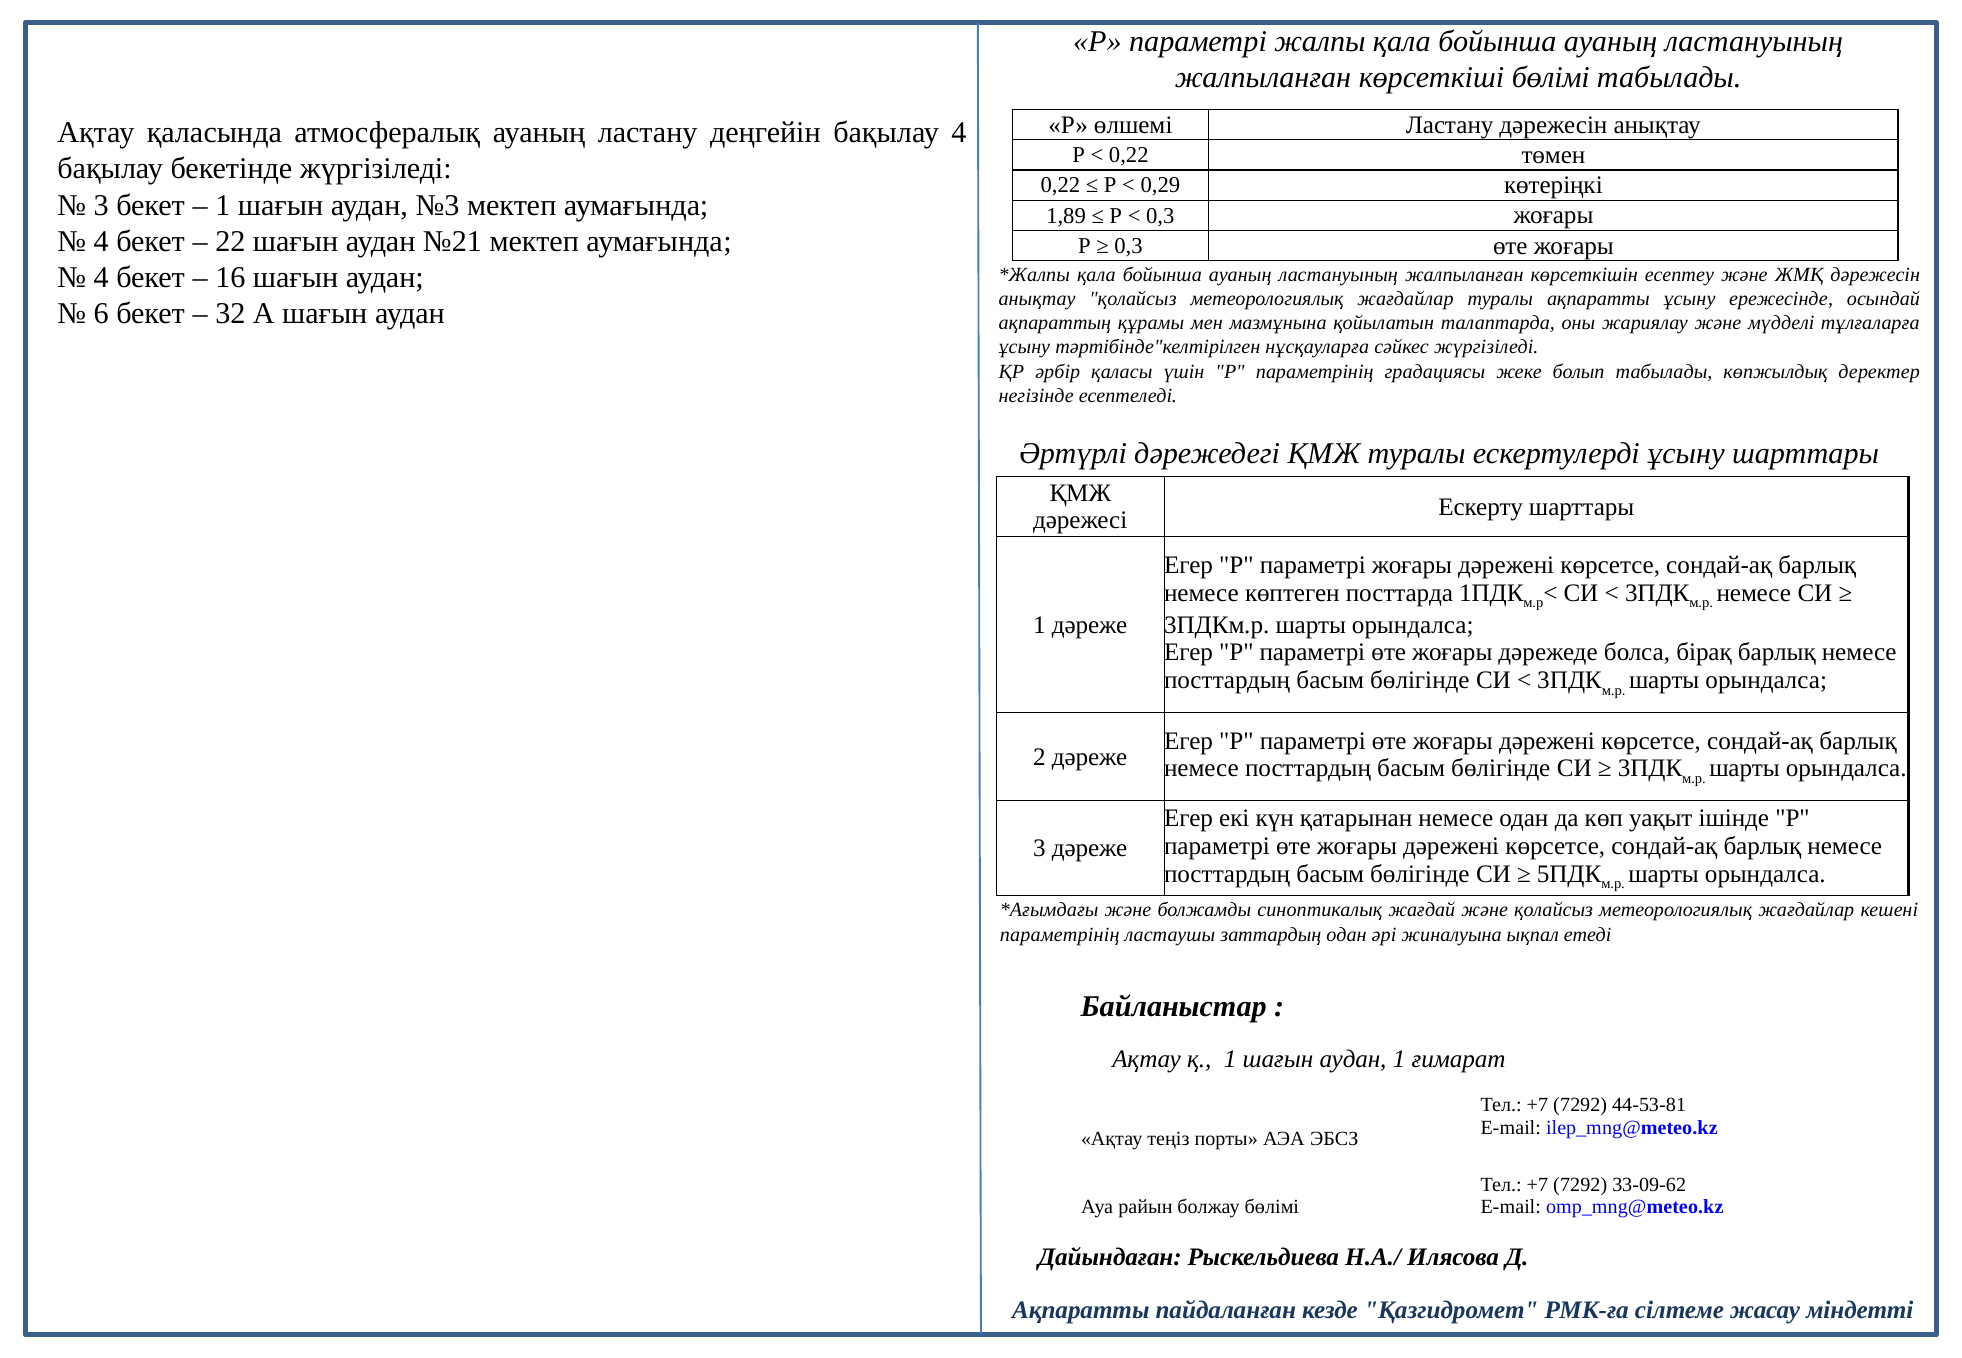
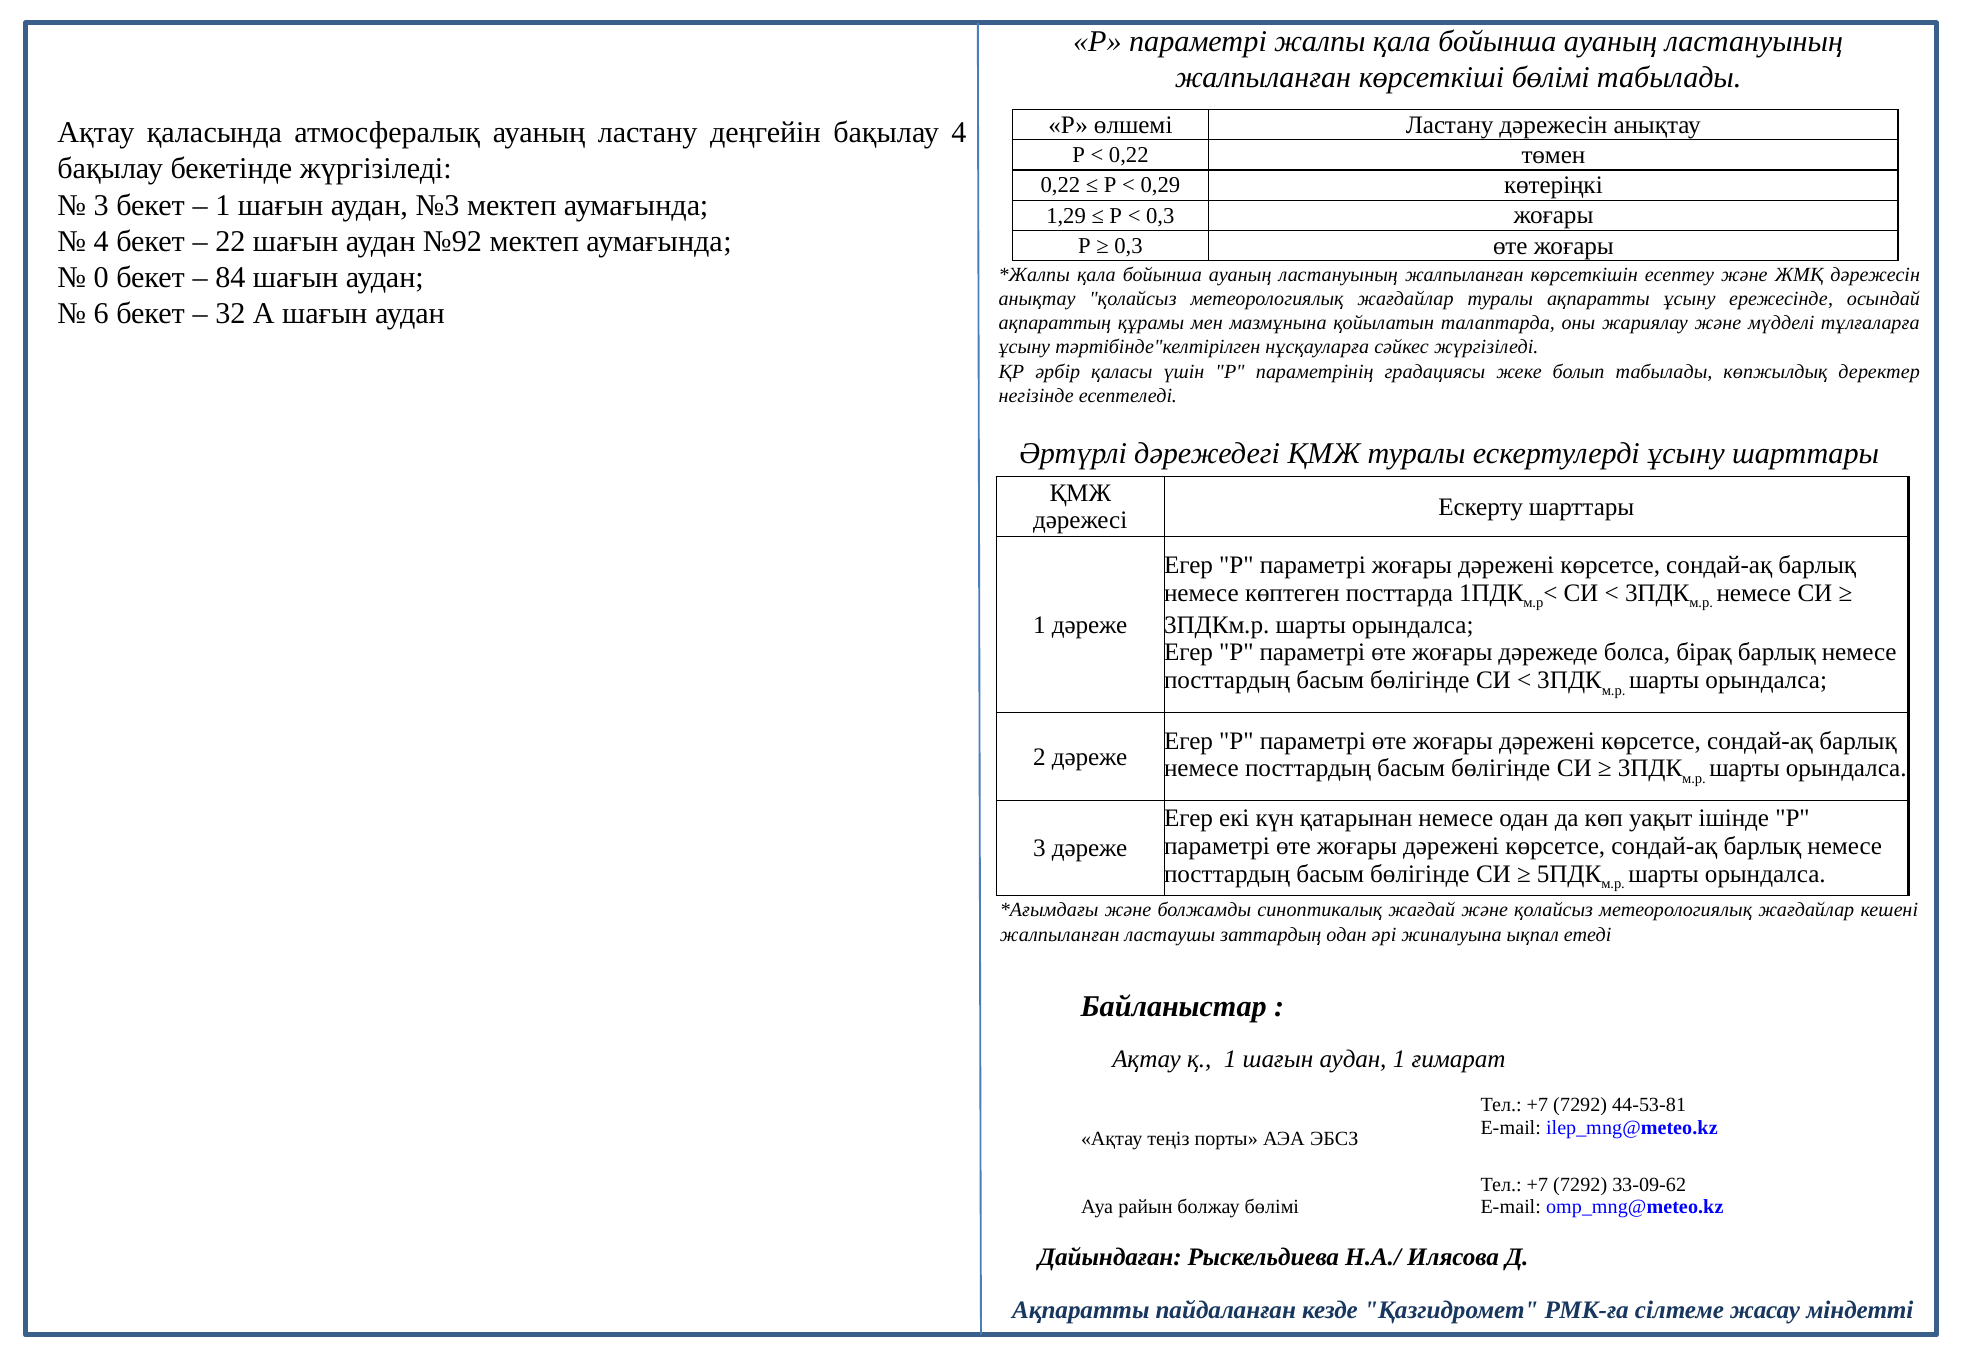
1,89: 1,89 -> 1,29 (1066, 216)
№21: №21 -> №92 (453, 241)
4: 4 -> 0 (101, 278)
16: 16 -> 84 (230, 278)
параметрінің: параметрінің -> жалпыланған (1060, 935)
